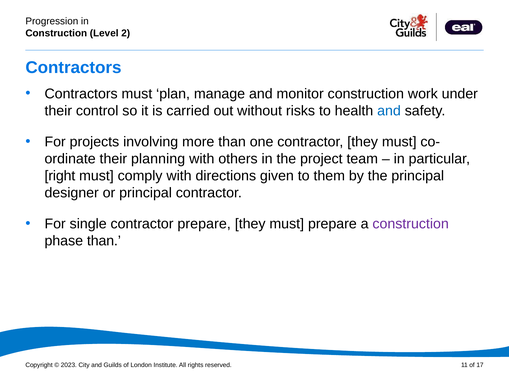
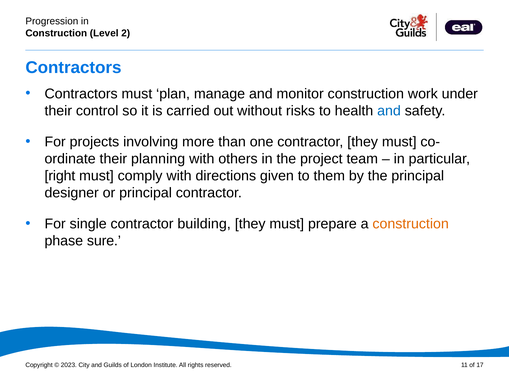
contractor prepare: prepare -> building (204, 224)
construction colour: purple -> orange (411, 224)
phase than: than -> sure (104, 241)
